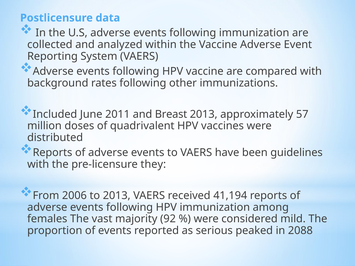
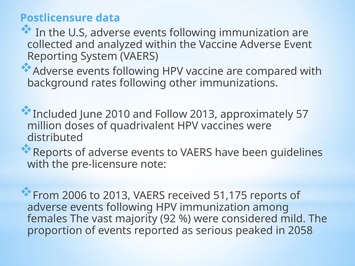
2011: 2011 -> 2010 (118, 114)
Breast: Breast -> Follow (171, 114)
they: they -> note (153, 164)
41,194: 41,194 -> 51,175 (230, 196)
2088: 2088 -> 2058 (300, 231)
